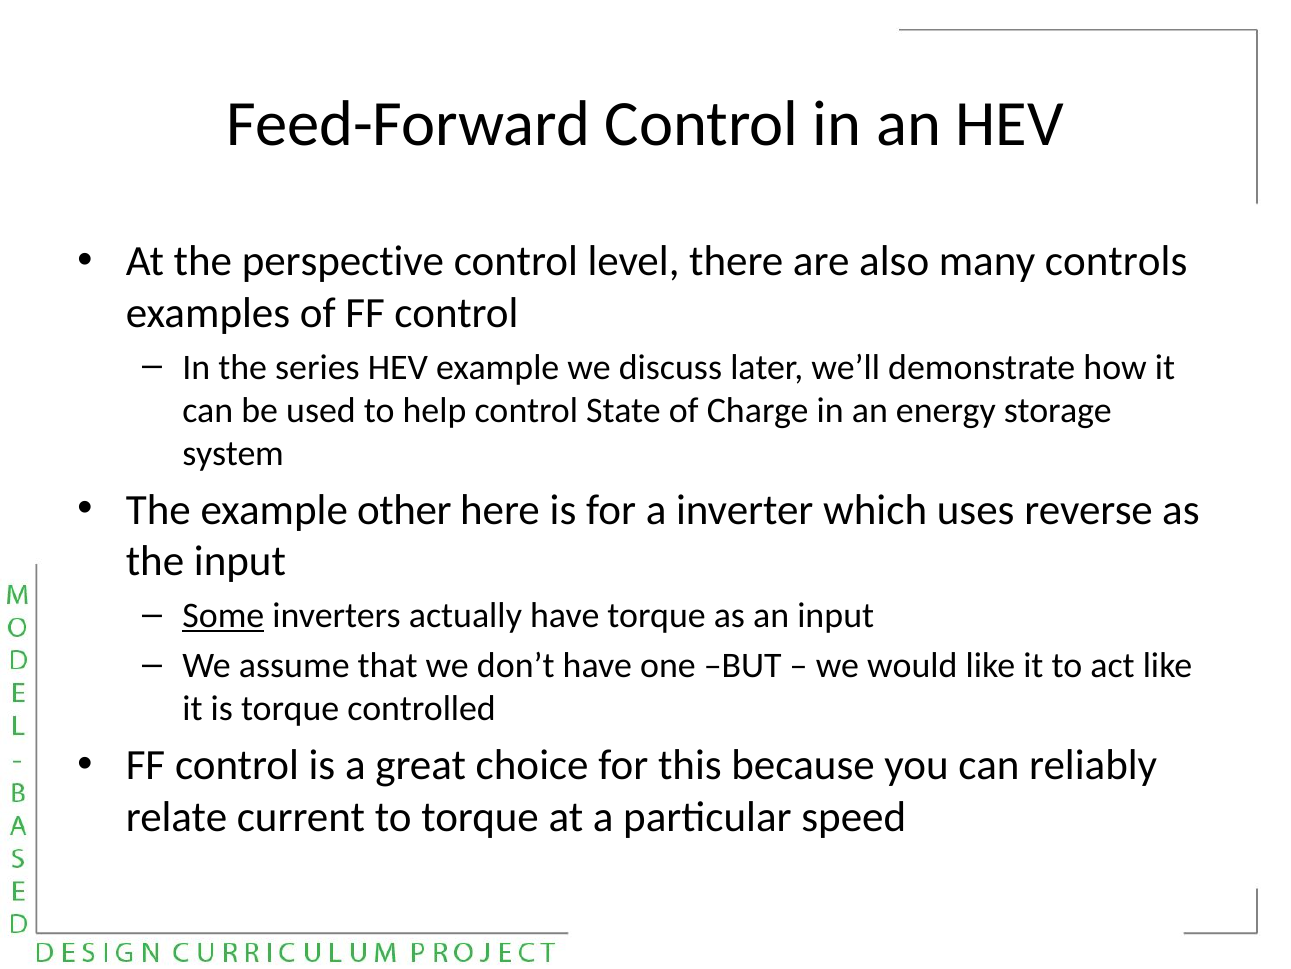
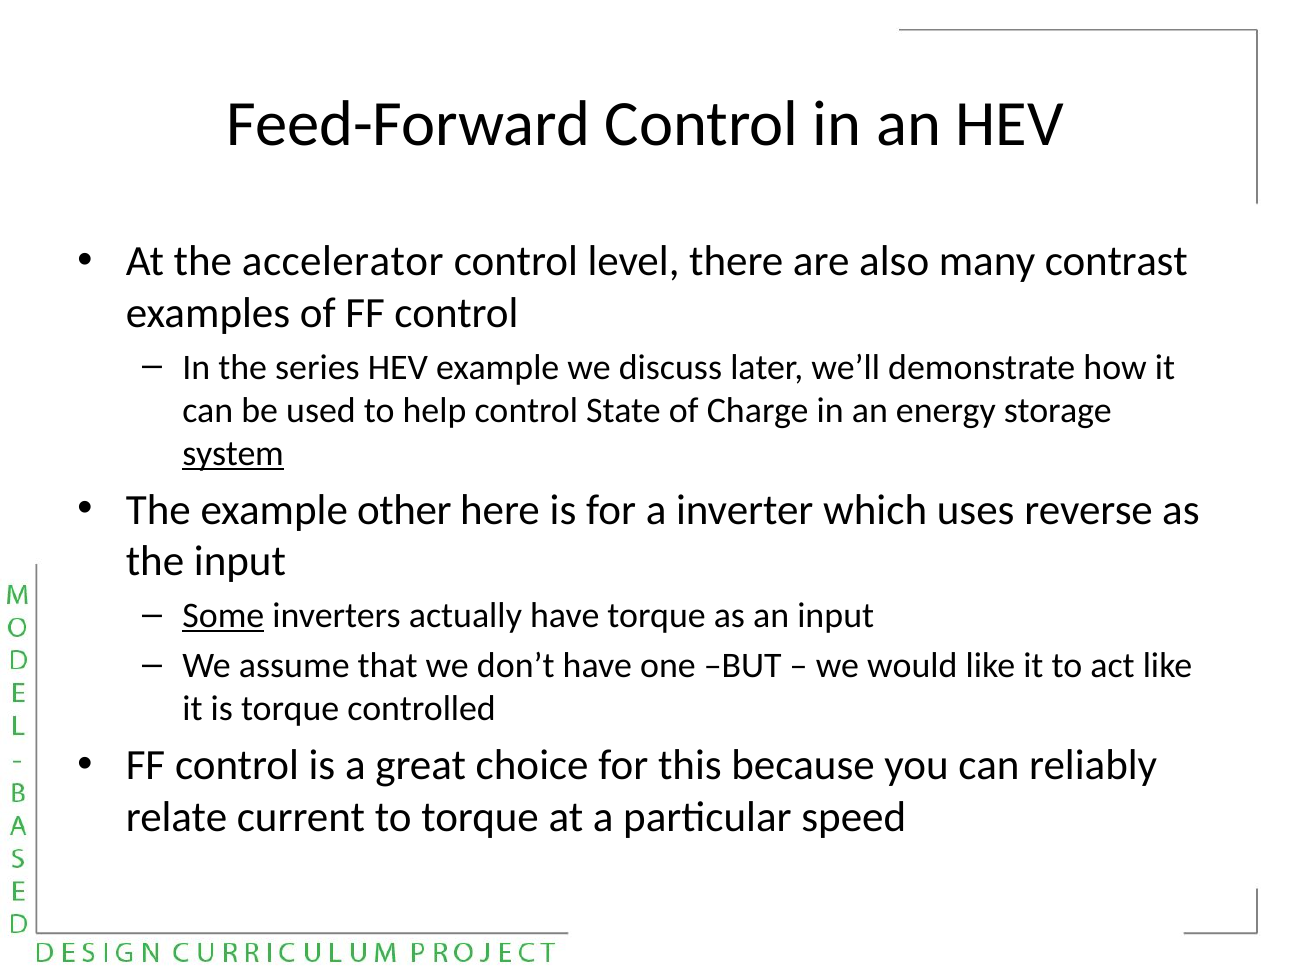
perspective: perspective -> accelerator (343, 261)
controls: controls -> contrast (1116, 261)
system underline: none -> present (233, 453)
